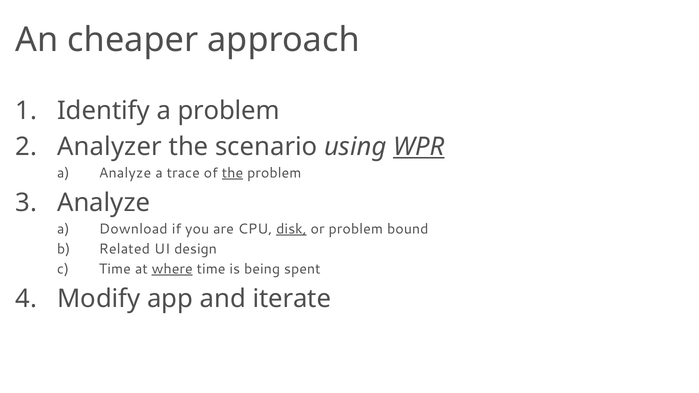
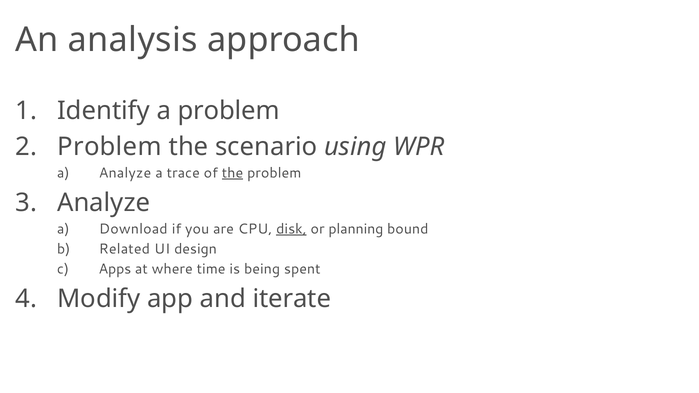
cheaper: cheaper -> analysis (133, 40)
Analyzer: Analyzer -> Problem (110, 147)
WPR underline: present -> none (419, 147)
or problem: problem -> planning (356, 229)
Time: Time -> Apps (115, 269)
where underline: present -> none (172, 269)
